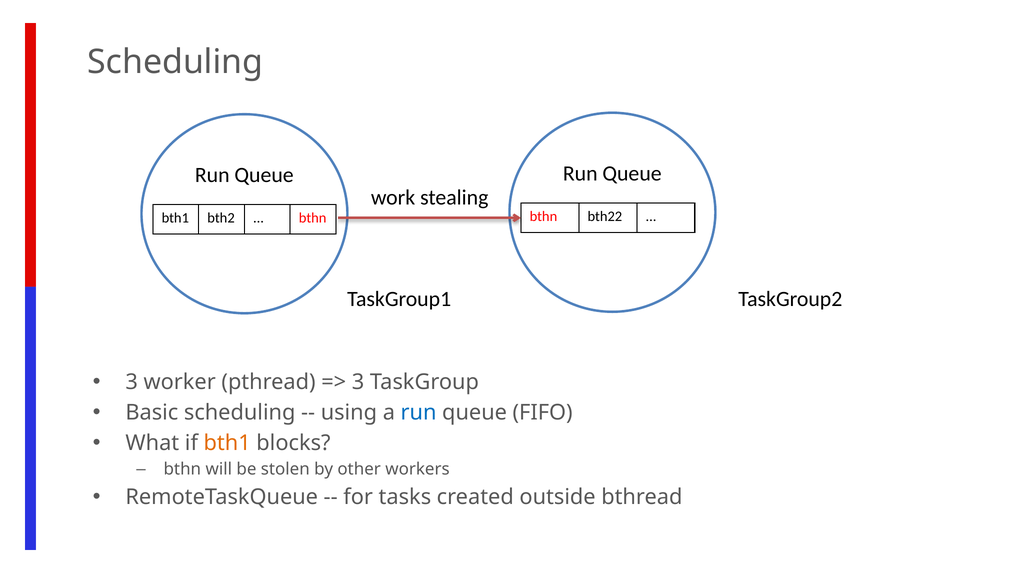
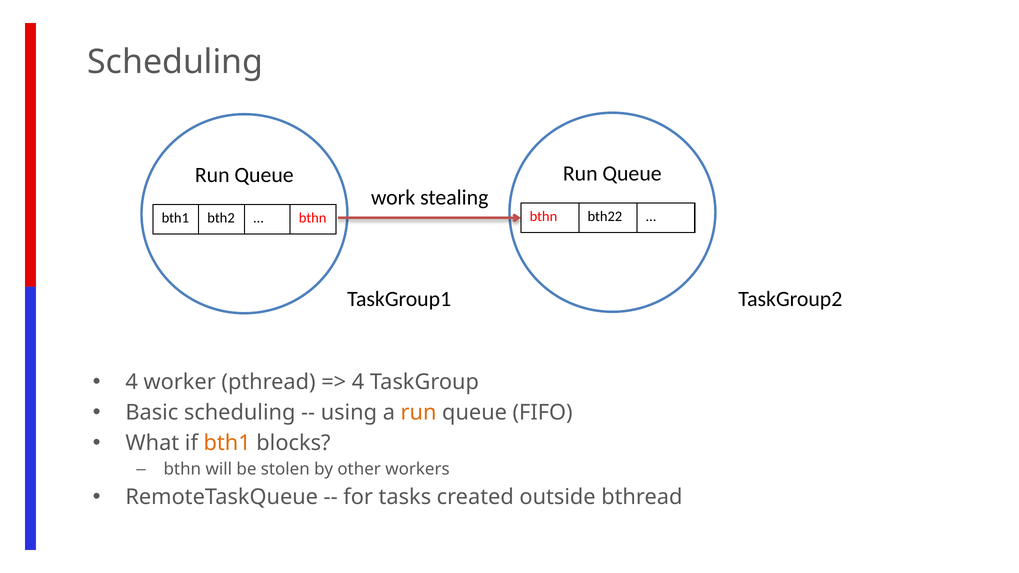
3: 3 -> 4 (132, 382)
3: 3 -> 4 (358, 382)
run colour: blue -> orange (419, 412)
